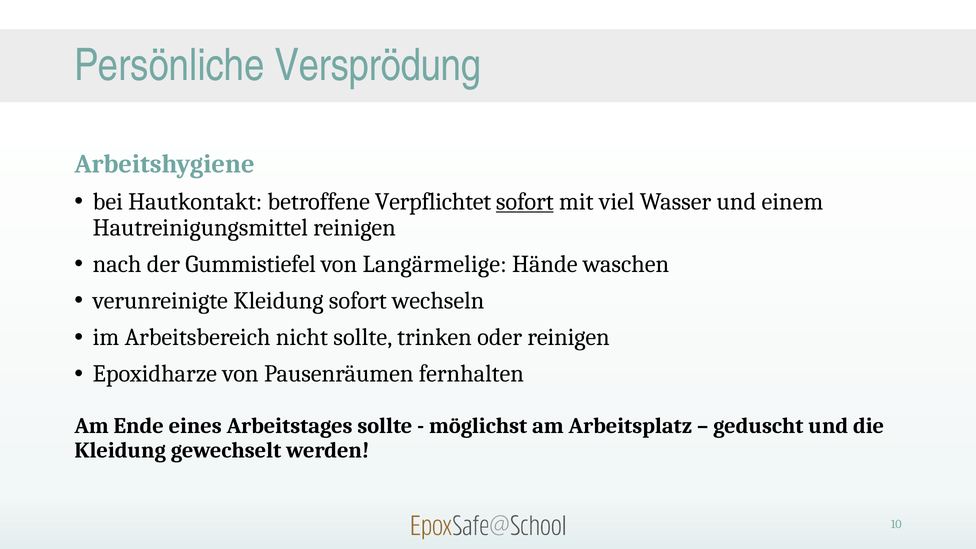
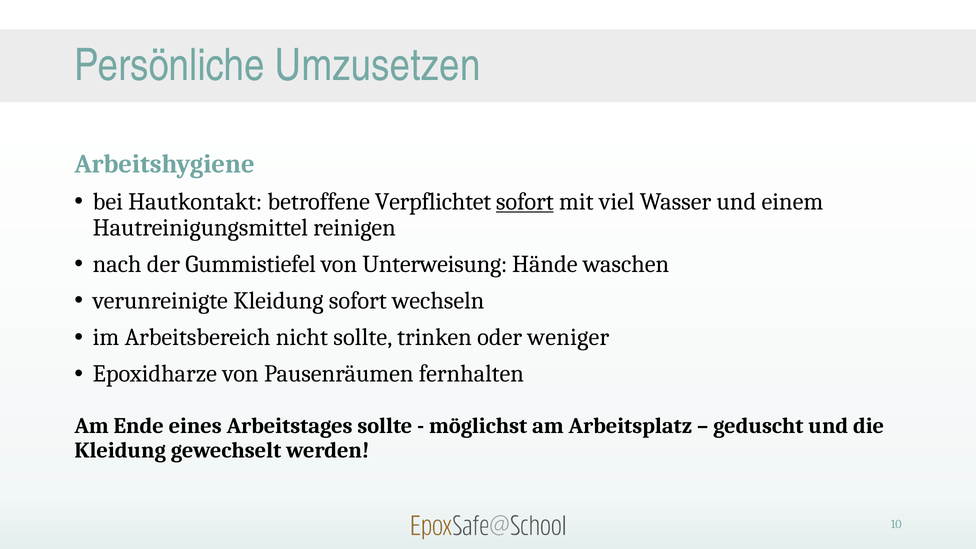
Versprödung: Versprödung -> Umzusetzen (378, 65)
Langärmelige: Langärmelige -> Unterweisung (435, 264)
oder reinigen: reinigen -> weniger (568, 337)
